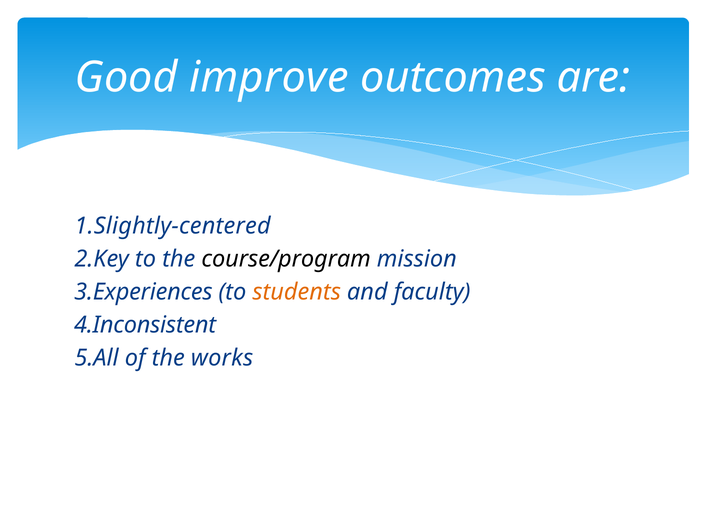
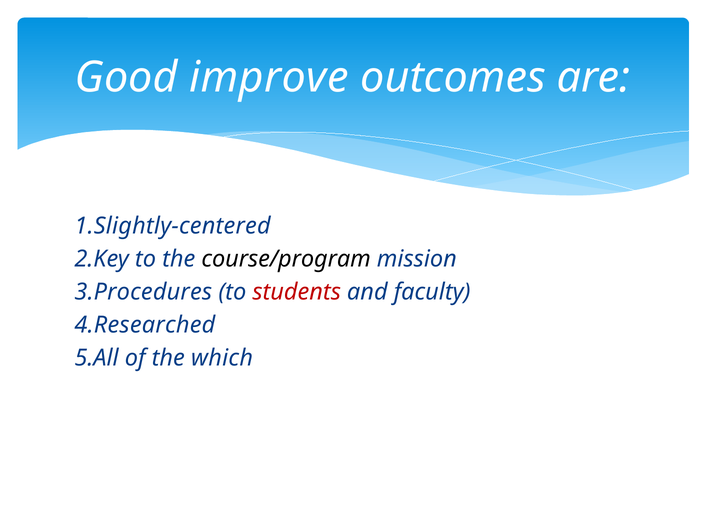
3.Experiences: 3.Experiences -> 3.Procedures (143, 292)
students colour: orange -> red (297, 292)
4.Inconsistent: 4.Inconsistent -> 4.Researched (145, 325)
works: works -> which (222, 358)
